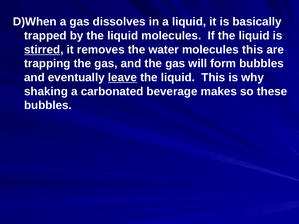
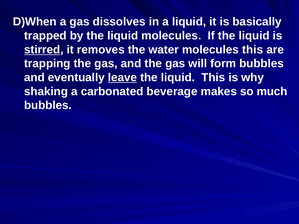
these: these -> much (272, 92)
